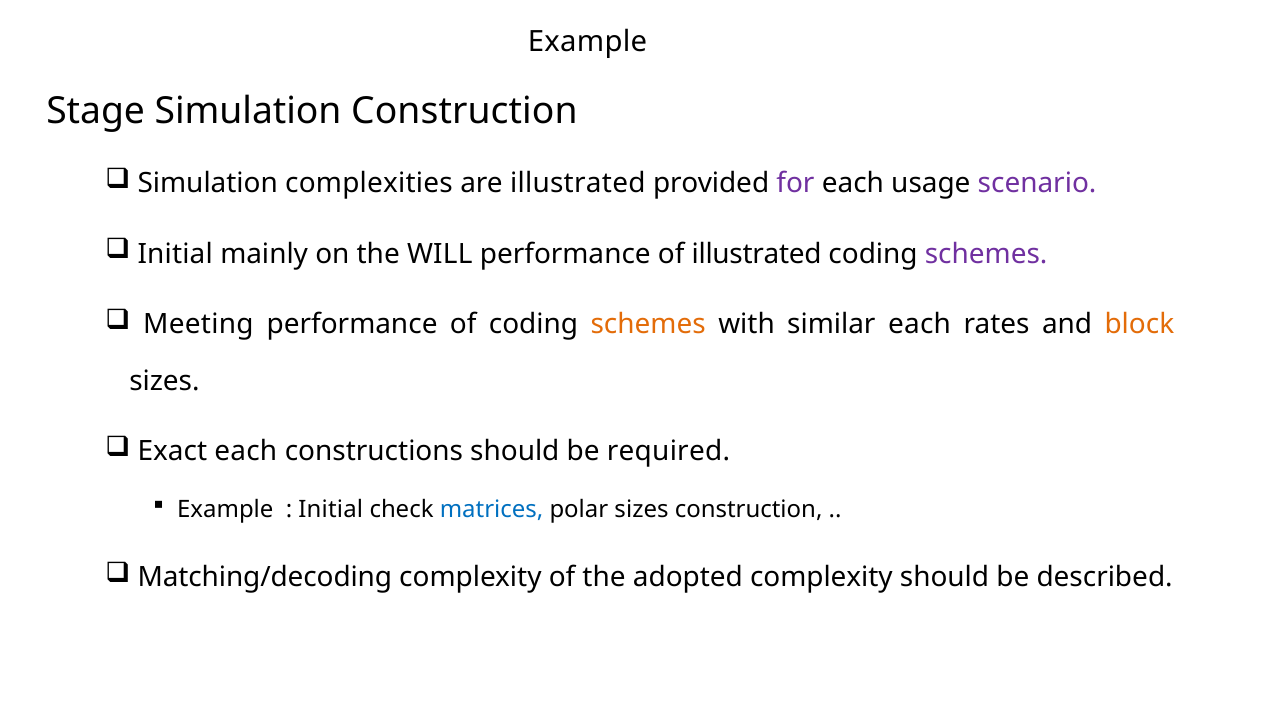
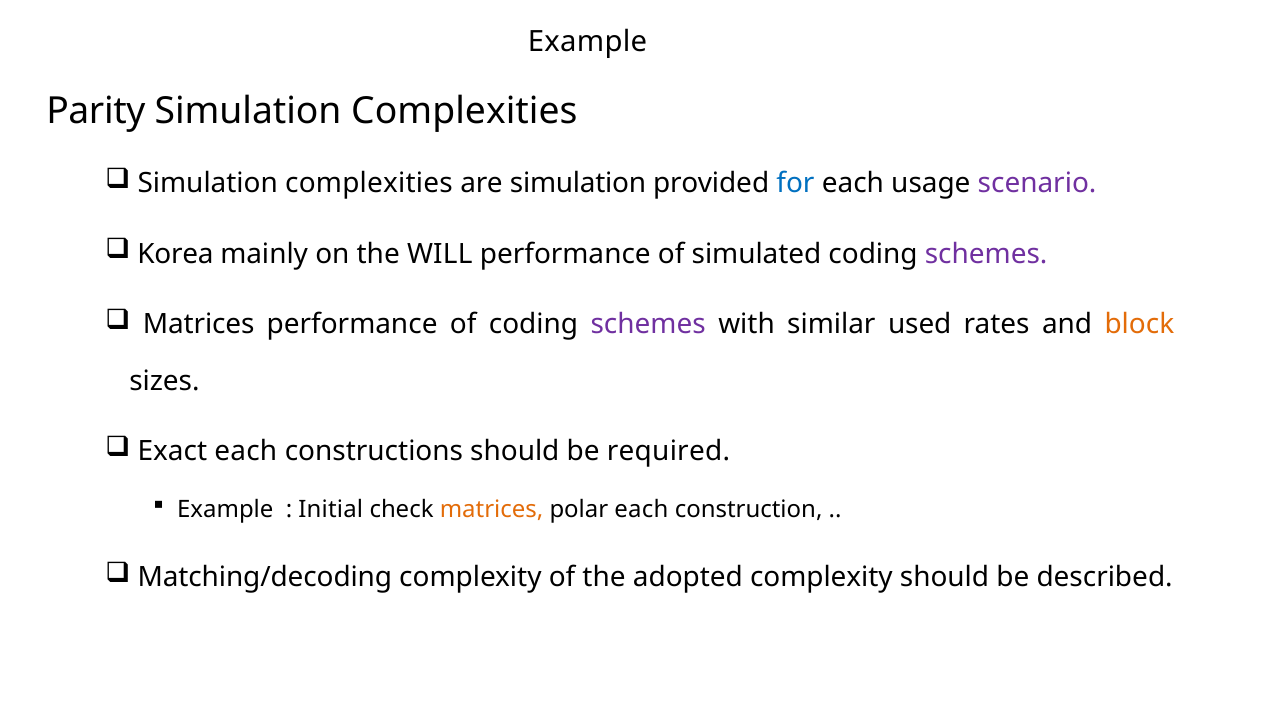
Stage: Stage -> Parity (96, 111)
Construction: Construction -> Complexities (464, 111)
are illustrated: illustrated -> simulation (578, 183)
for colour: purple -> blue (796, 183)
Initial: Initial -> Korea (175, 254)
of illustrated: illustrated -> simulated (756, 254)
Meeting: Meeting -> Matrices (199, 324)
schemes colour: orange -> purple (648, 324)
similar each: each -> used (920, 324)
matrices colour: blue -> orange (492, 510)
polar sizes: sizes -> each (641, 510)
